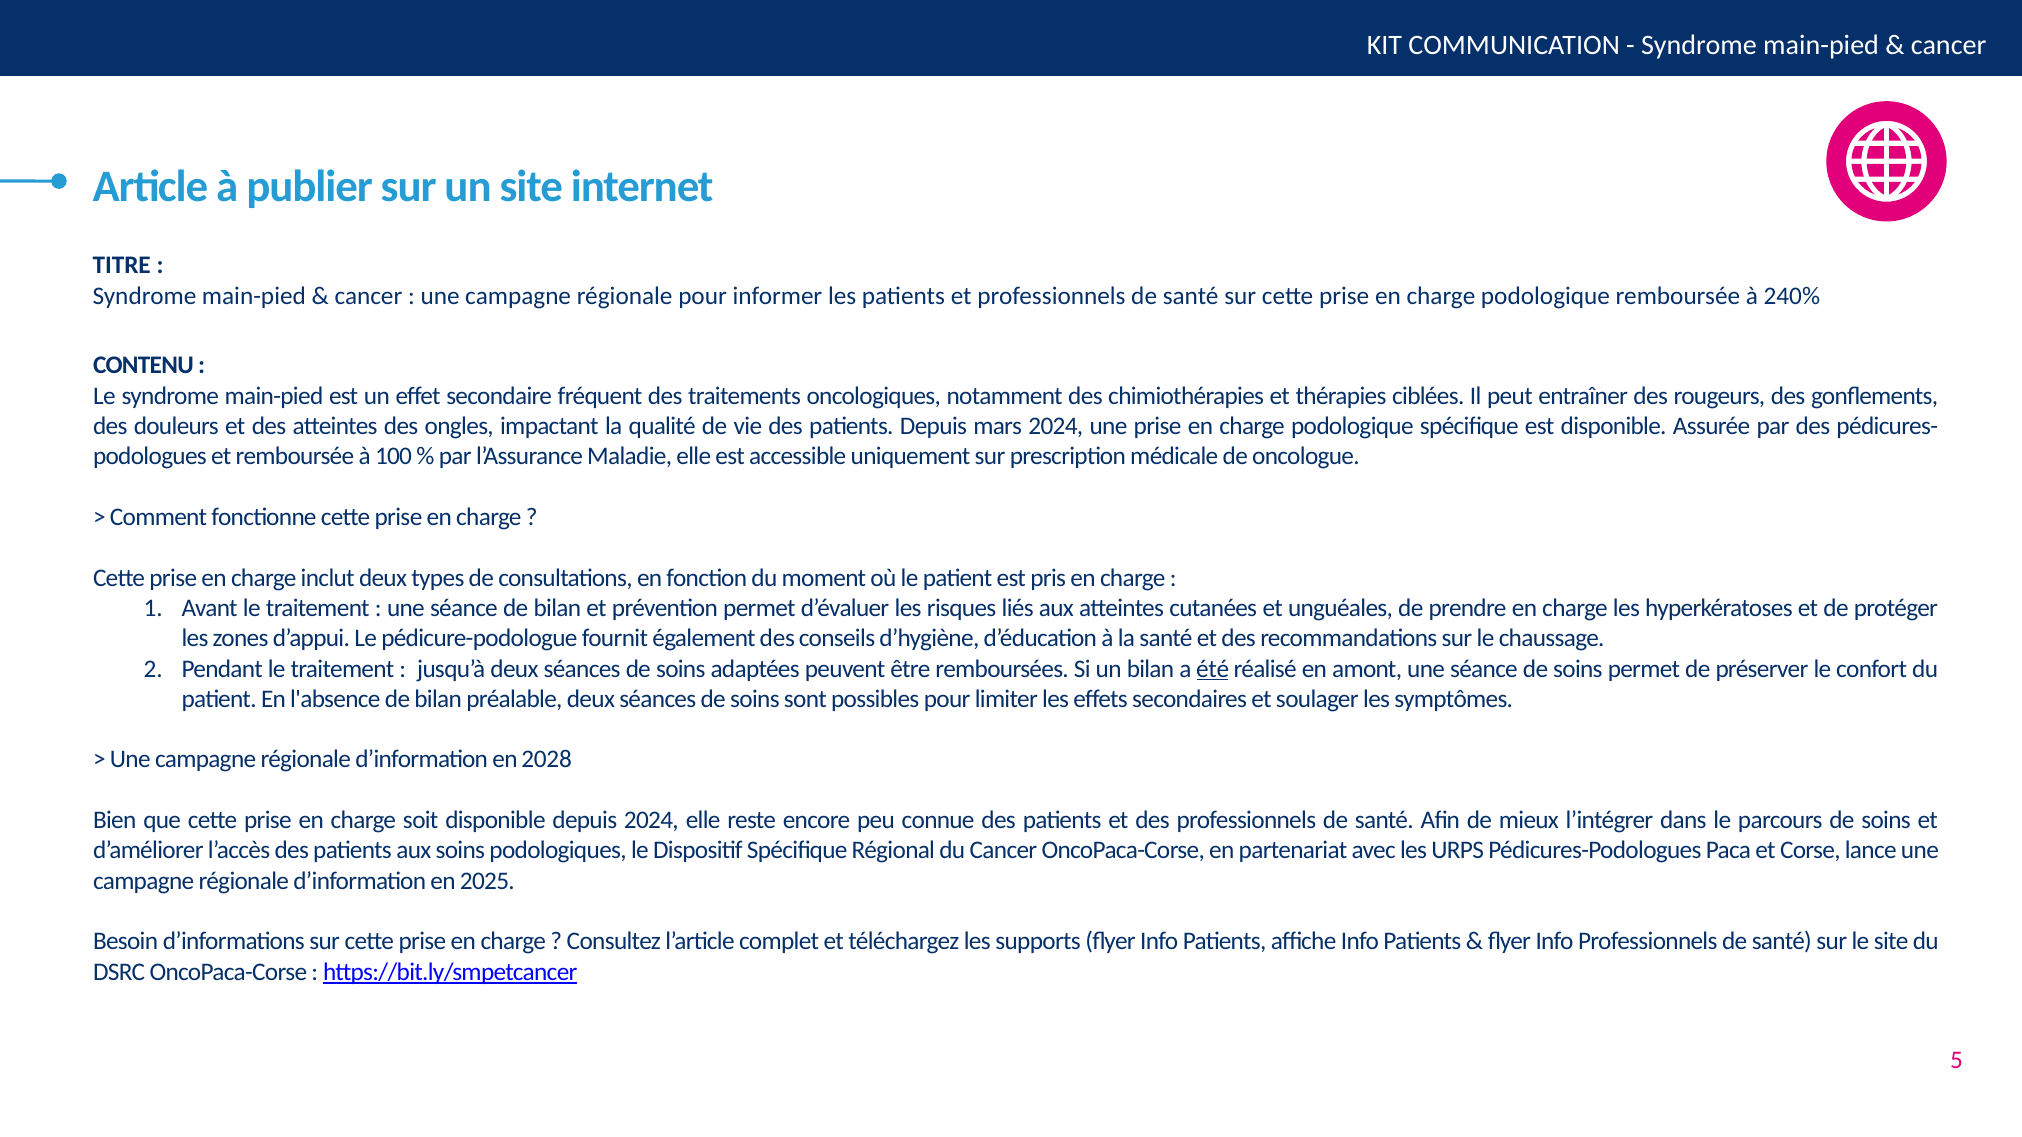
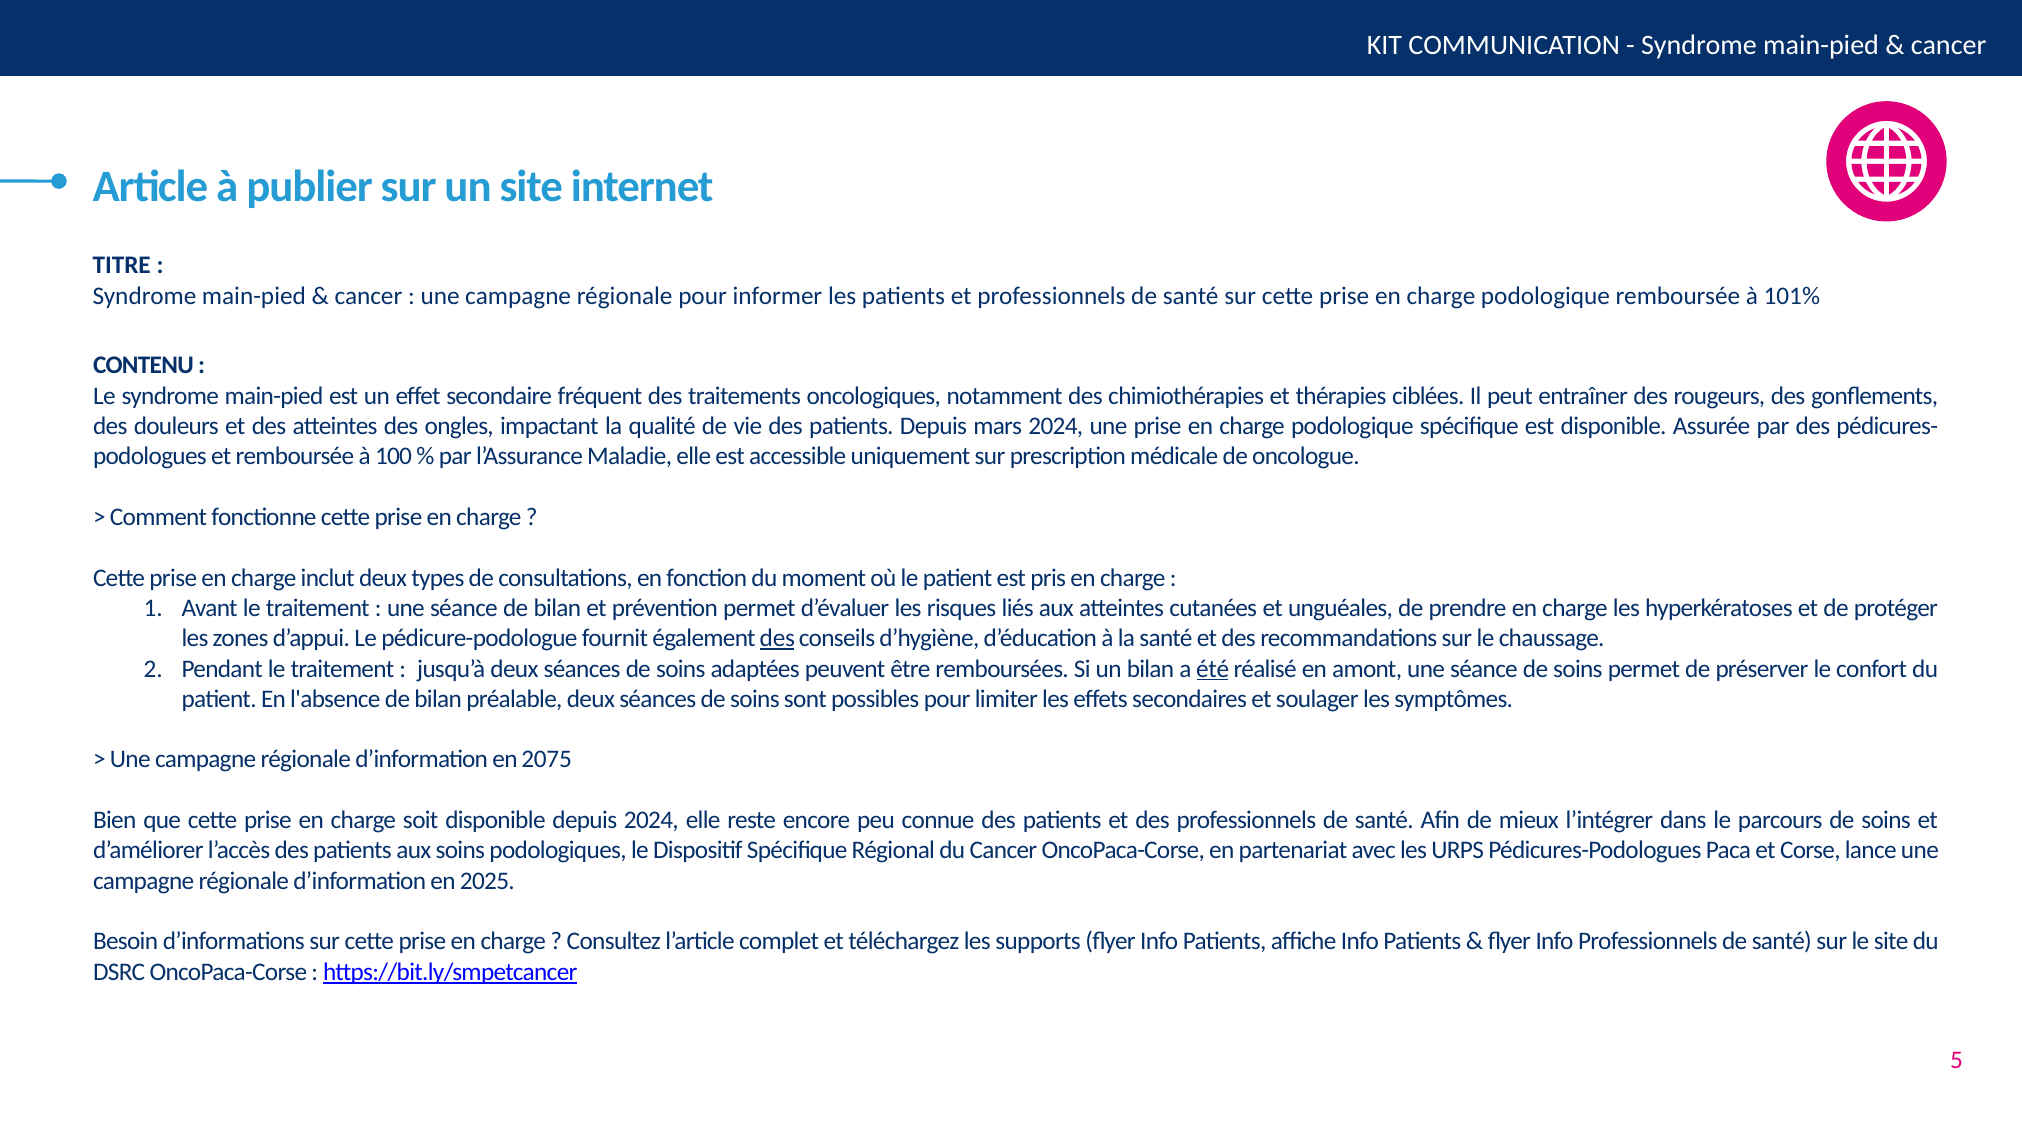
240%: 240% -> 101% (1792, 296)
des underline: none -> present (777, 639)
2028: 2028 -> 2075 (547, 760)
